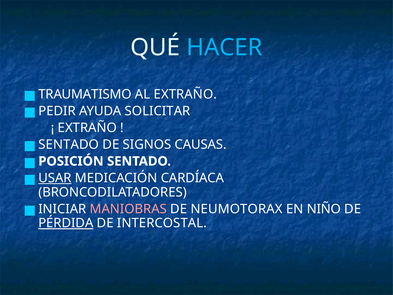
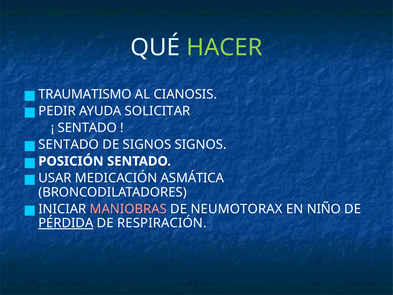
HACER colour: light blue -> light green (224, 48)
AL EXTRAÑO: EXTRAÑO -> CIANOSIS (185, 94)
EXTRAÑO: EXTRAÑO -> SENTADO (87, 128)
SIGNOS CAUSAS: CAUSAS -> SIGNOS (201, 144)
USAR underline: present -> none (55, 178)
CARDÍACA: CARDÍACA -> ASMÁTICA (192, 178)
INTERCOSTAL: INTERCOSTAL -> RESPIRACIÓN (162, 223)
